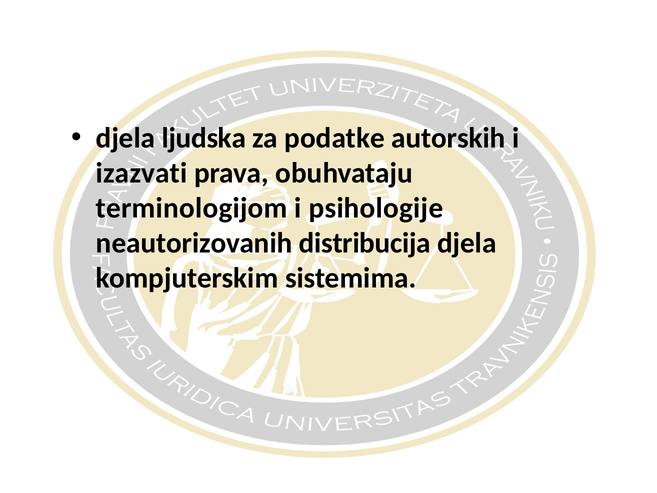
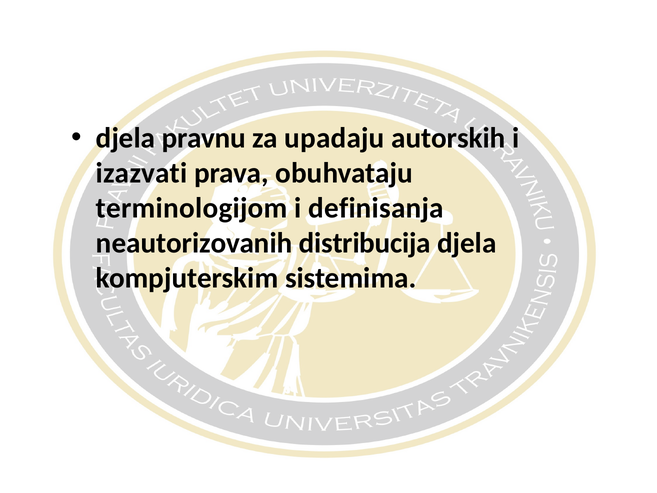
ljudska: ljudska -> pravnu (204, 138)
podatke: podatke -> upadaju (335, 138)
psihologije: psihologije -> definisanja (376, 208)
